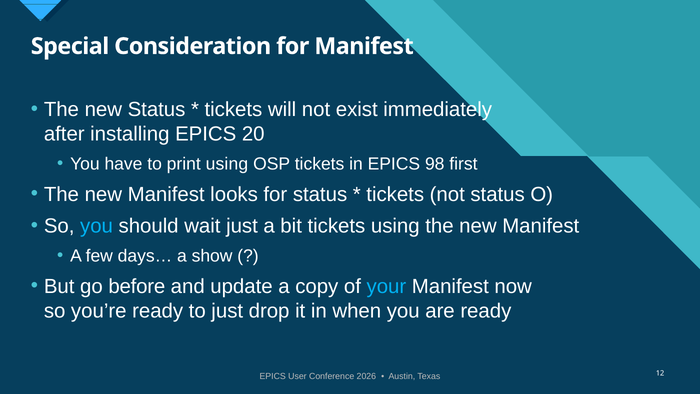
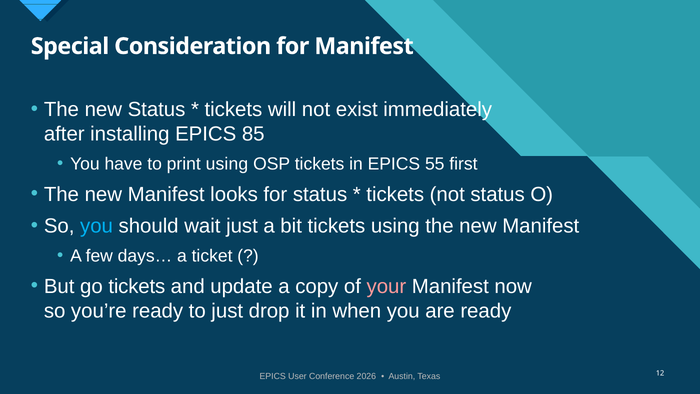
20: 20 -> 85 (253, 134)
98: 98 -> 55 (435, 164)
show: show -> ticket (212, 256)
go before: before -> tickets (137, 286)
your colour: light blue -> pink (386, 286)
